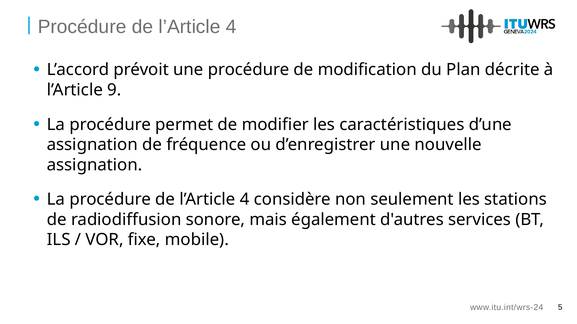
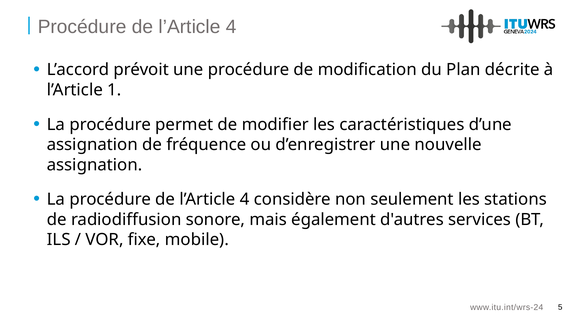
9: 9 -> 1 (114, 90)
